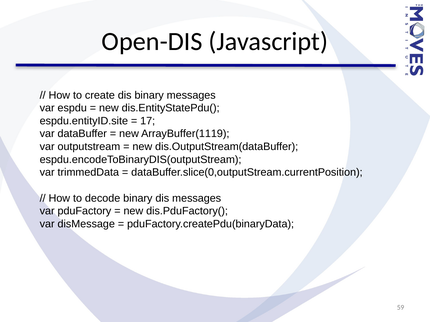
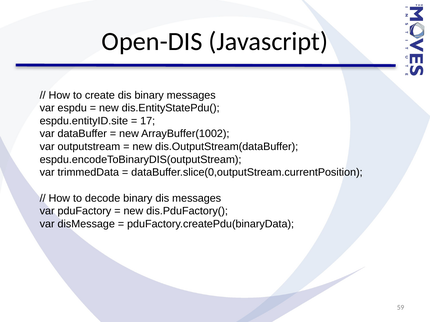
ArrayBuffer(1119: ArrayBuffer(1119 -> ArrayBuffer(1002 (185, 134)
